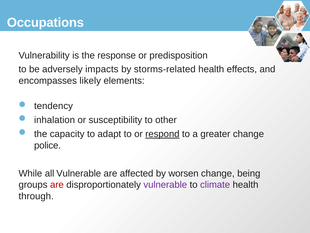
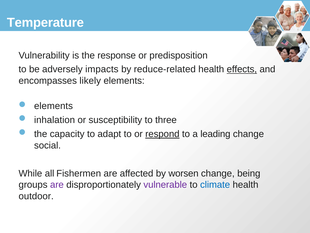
Occupations: Occupations -> Temperature (45, 23)
storms-related: storms-related -> reduce-related (165, 69)
effects underline: none -> present (242, 69)
tendency: tendency -> elements (54, 106)
other: other -> three (166, 120)
greater: greater -> leading (215, 134)
police: police -> social (47, 145)
all Vulnerable: Vulnerable -> Fishermen (79, 173)
are colour: red -> purple (57, 184)
climate colour: purple -> blue (215, 184)
through: through -> outdoor (36, 196)
